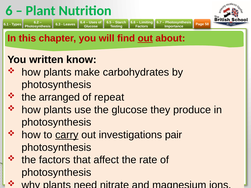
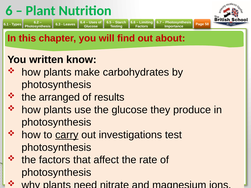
out underline: present -> none (145, 38)
repeat: repeat -> results (109, 97)
pair: pair -> test (173, 135)
